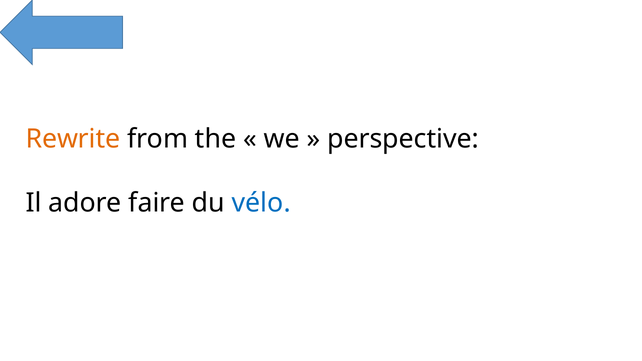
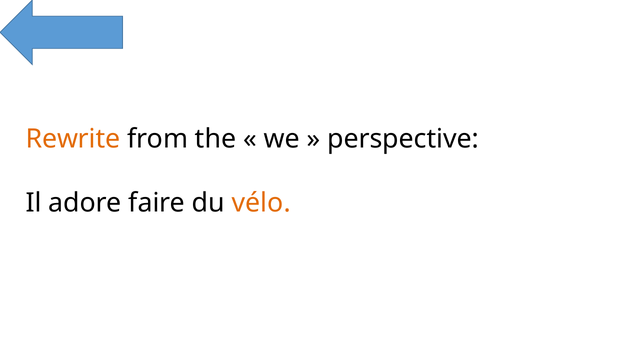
vélo colour: blue -> orange (261, 203)
